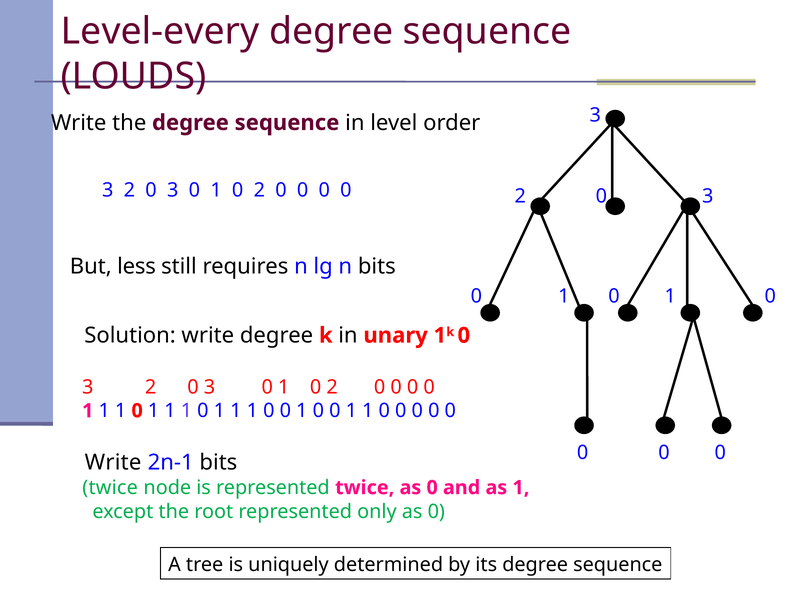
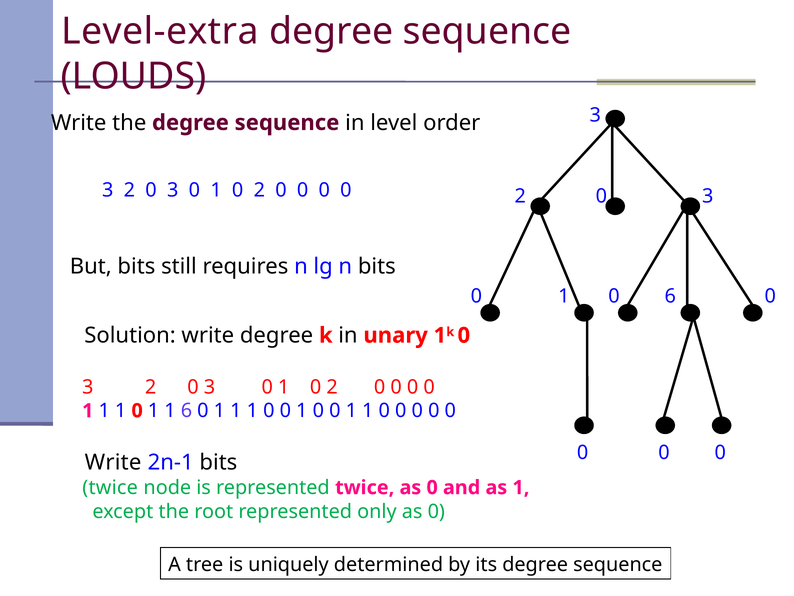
Level-every: Level-every -> Level-extra (160, 31)
But less: less -> bits (136, 266)
1: 1 -> 6 (670, 296)
1: 1 -> 6 (186, 410)
